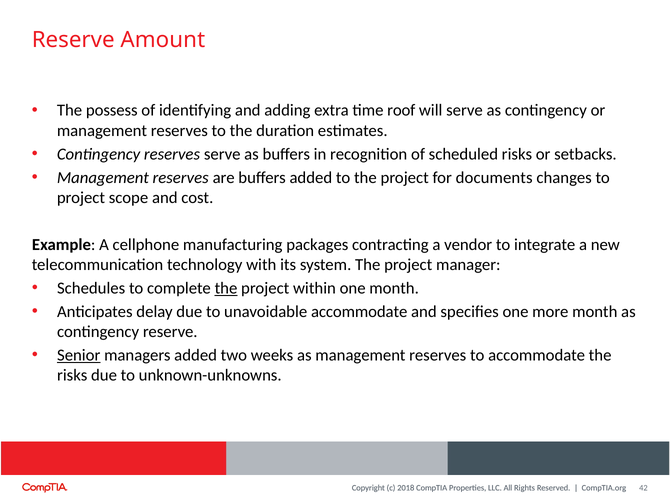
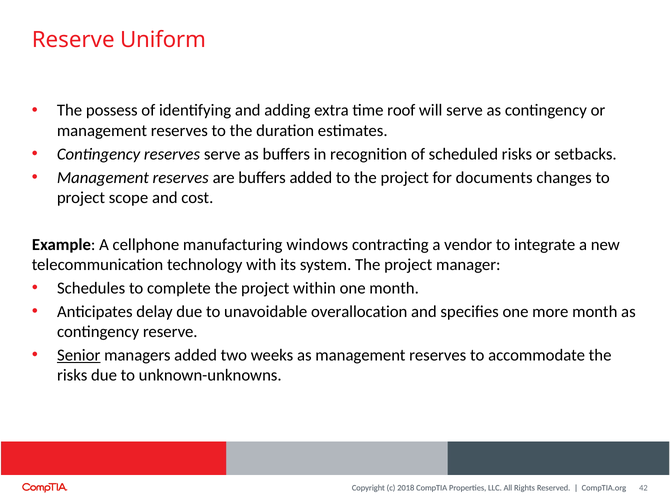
Amount: Amount -> Uniform (163, 40)
packages: packages -> windows (317, 244)
the underline: present -> none (226, 288)
unavoidable accommodate: accommodate -> overallocation (359, 311)
